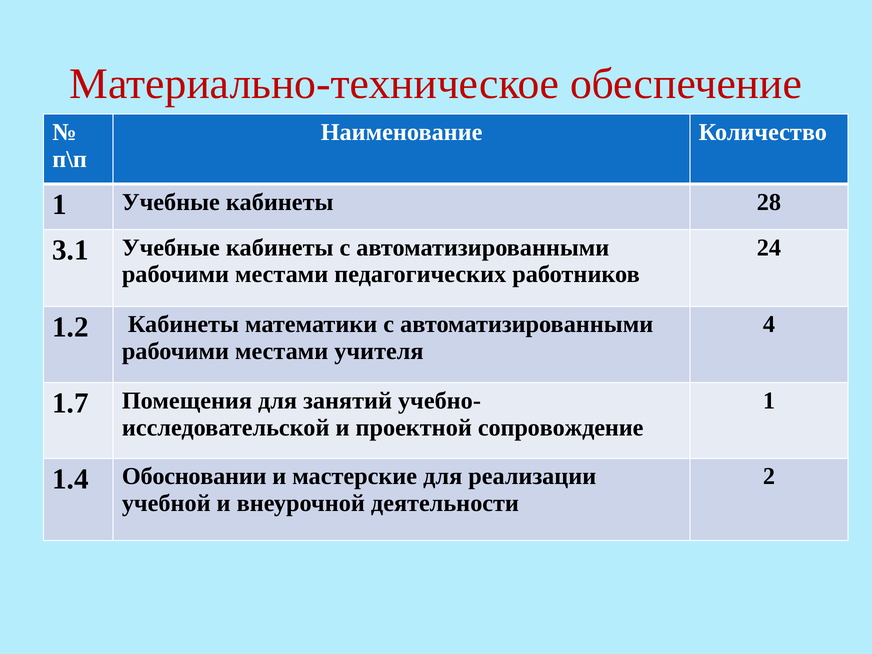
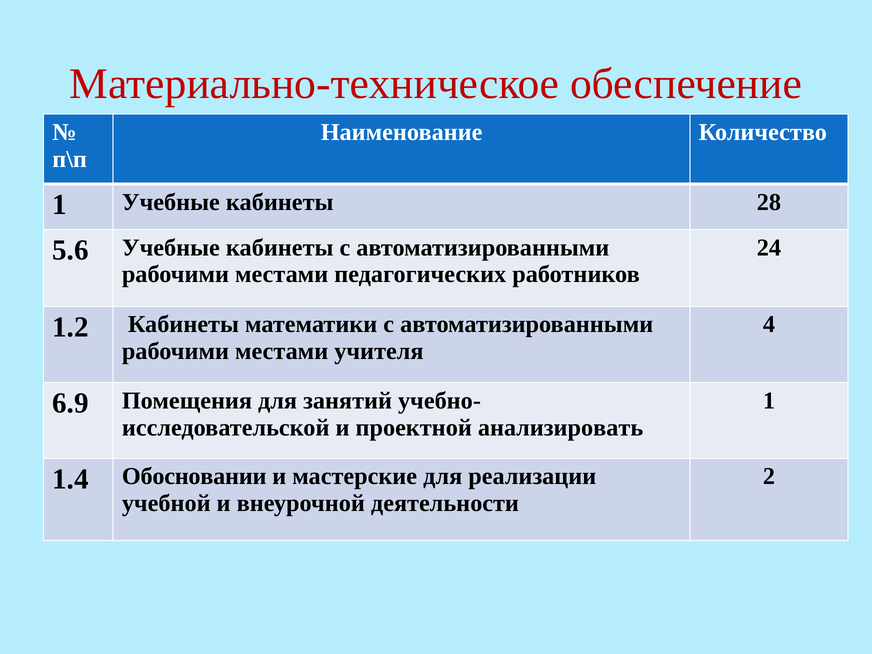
3.1: 3.1 -> 5.6 (70, 250)
1.7: 1.7 -> 6.9 (70, 403)
сопровождение: сопровождение -> анализировать (561, 428)
